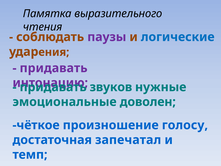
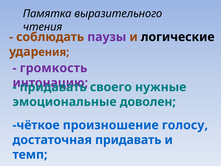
логические colour: blue -> black (178, 37)
придавать: придавать -> громкость (54, 68)
звуков: звуков -> своего (111, 87)
достаточная запечатал: запечатал -> придавать (128, 140)
